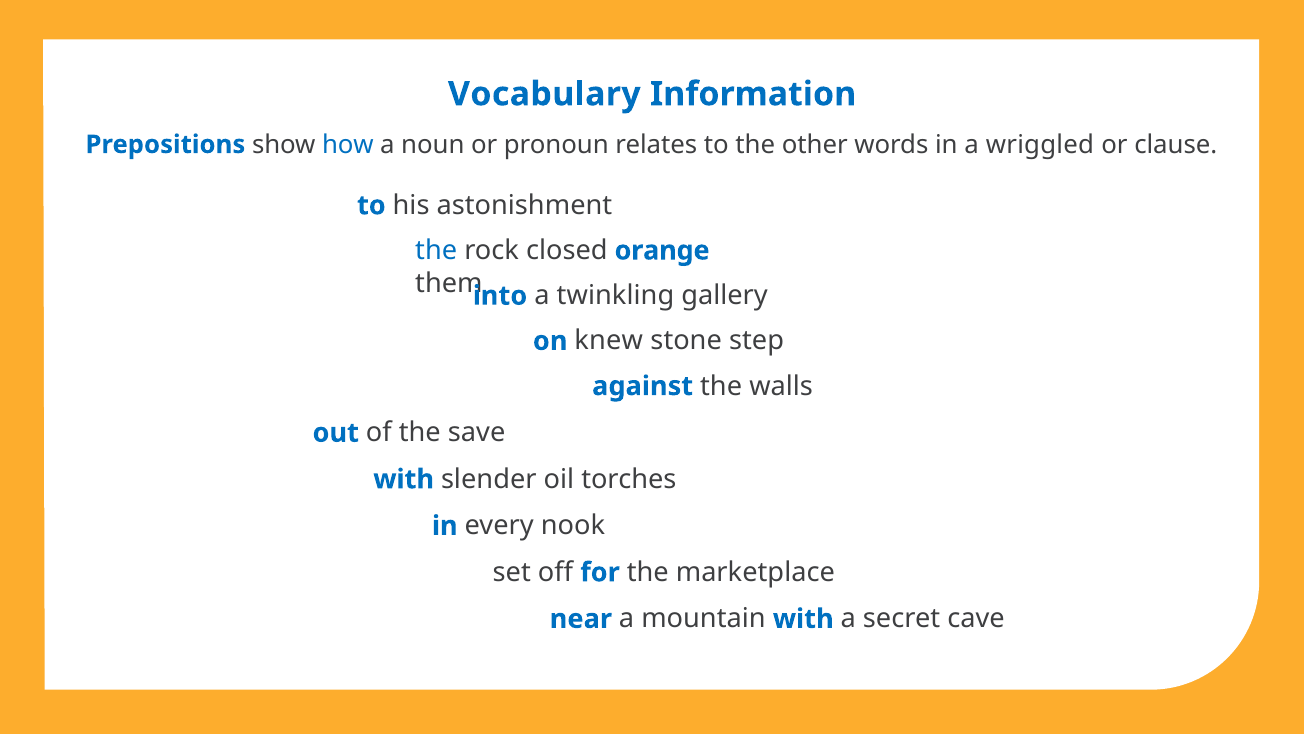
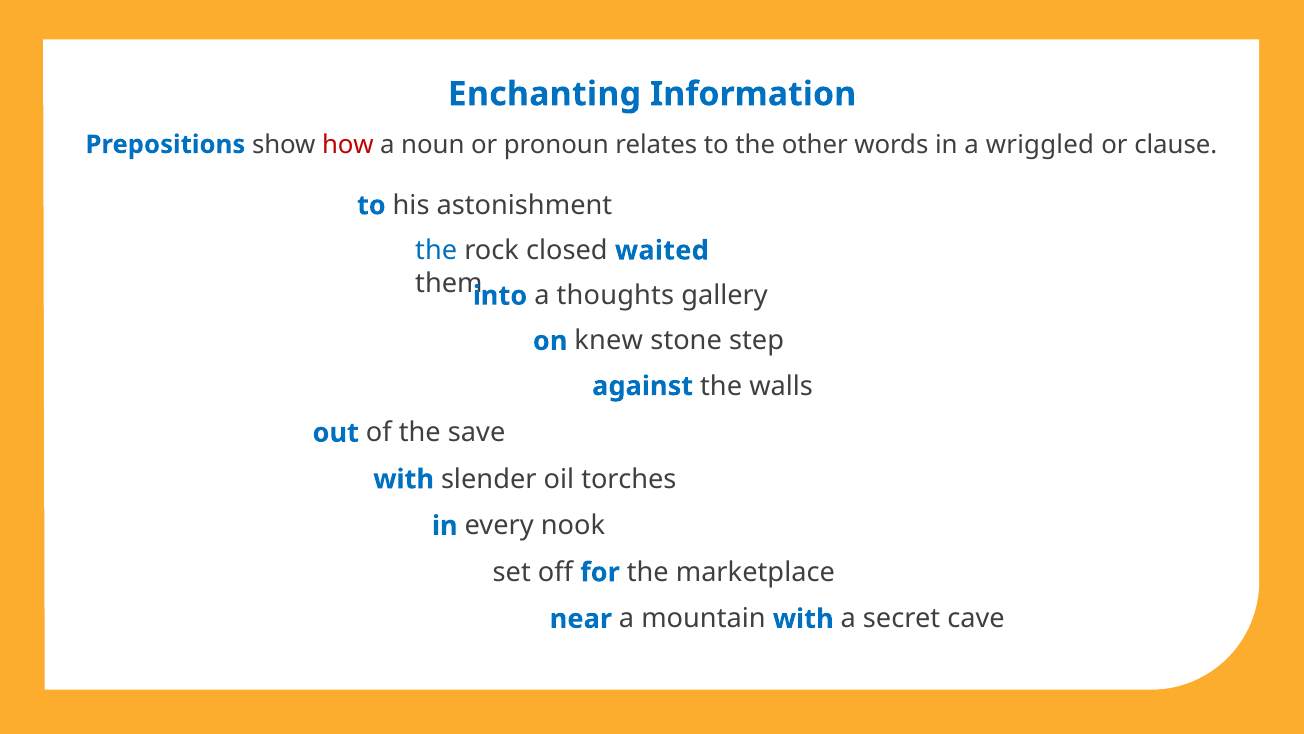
Vocabulary: Vocabulary -> Enchanting (544, 94)
how colour: blue -> red (348, 144)
orange: orange -> waited (662, 250)
twinkling: twinkling -> thoughts (615, 296)
